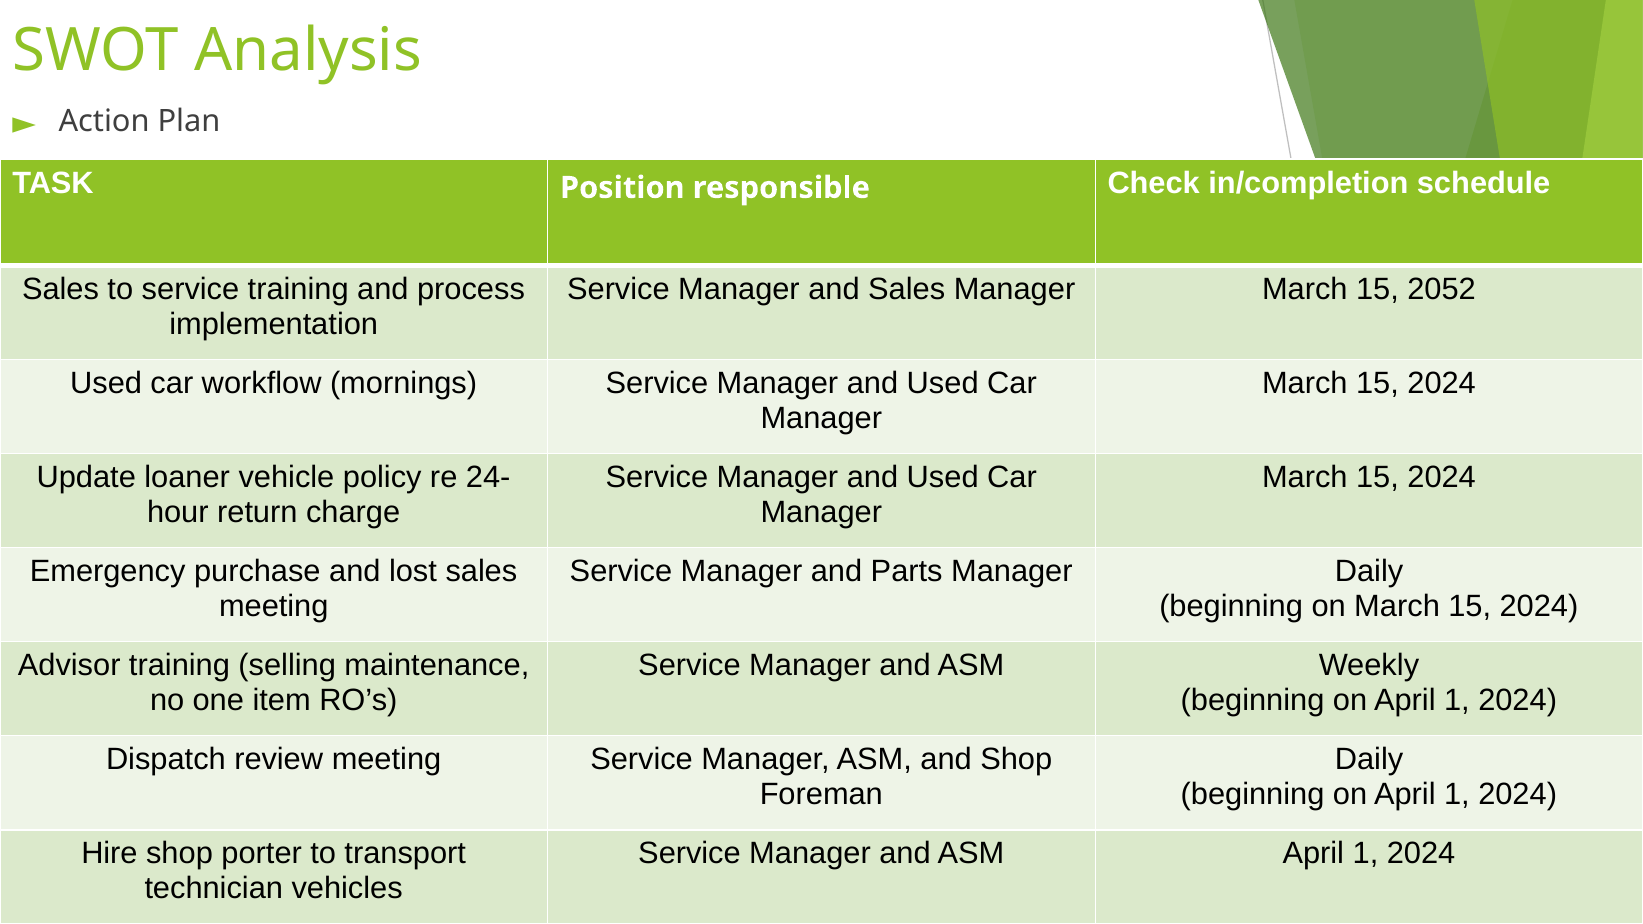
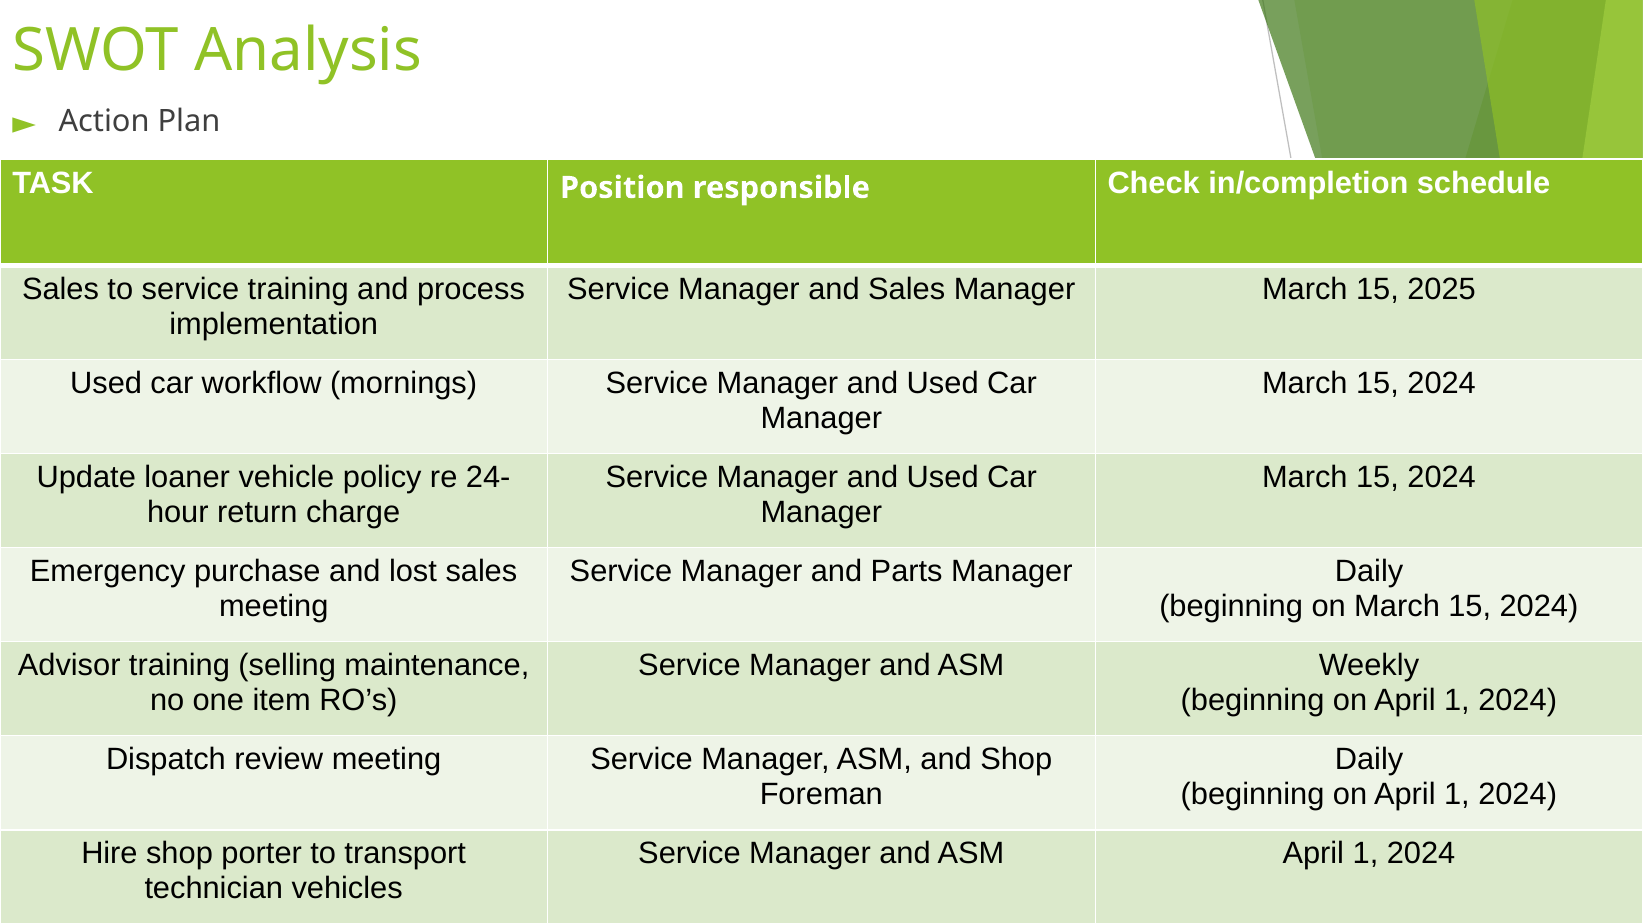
2052: 2052 -> 2025 (1442, 290)
